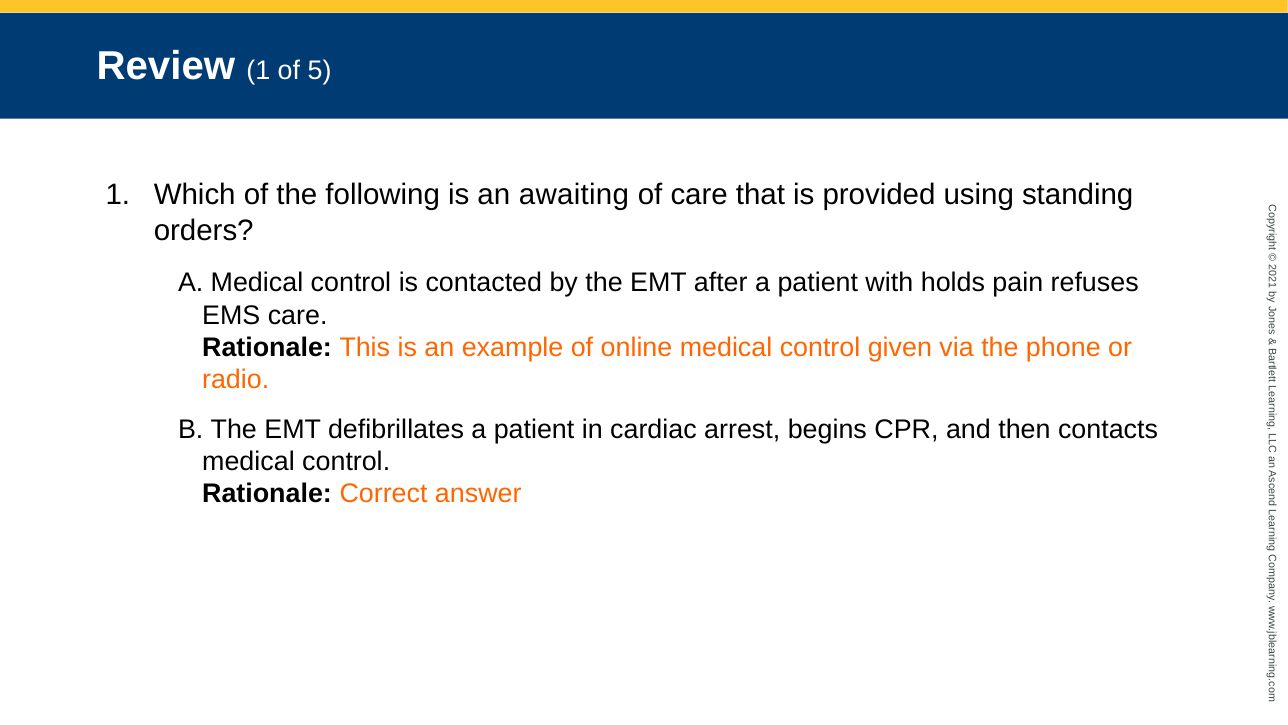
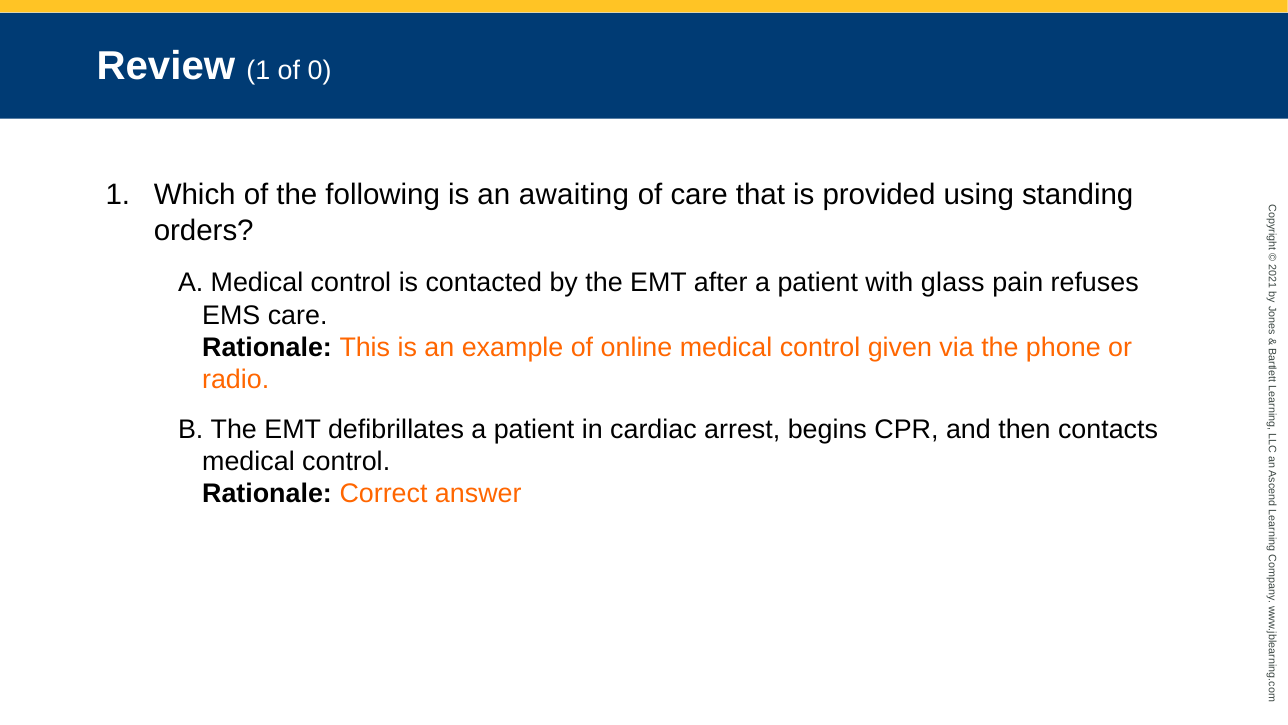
of 5: 5 -> 0 (320, 71)
holds: holds -> glass (953, 283)
